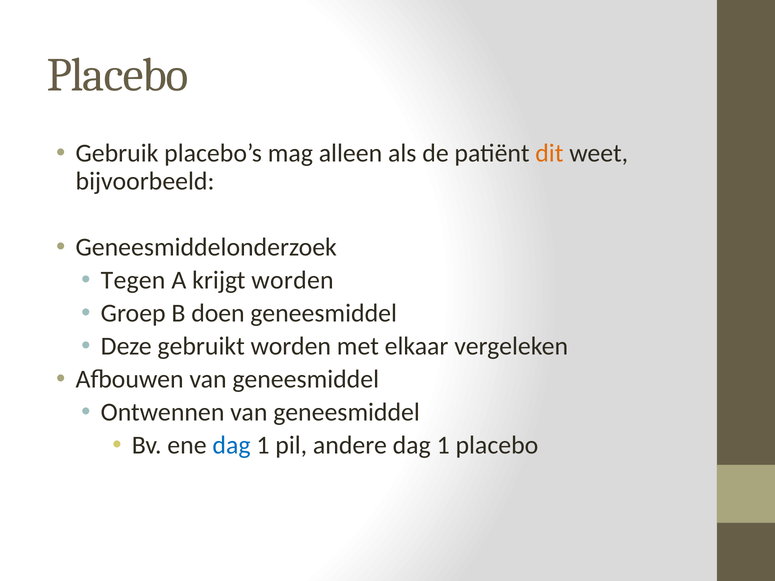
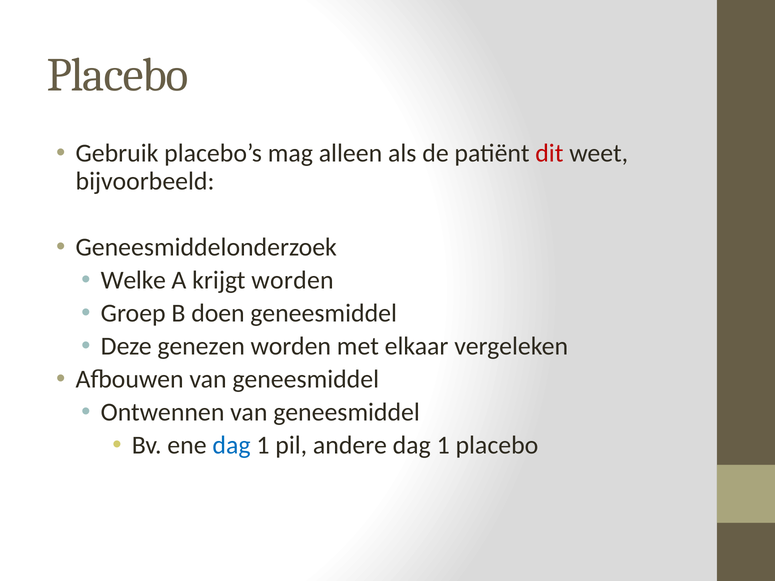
dit colour: orange -> red (549, 153)
Tegen: Tegen -> Welke (133, 280)
gebruikt: gebruikt -> genezen (201, 346)
